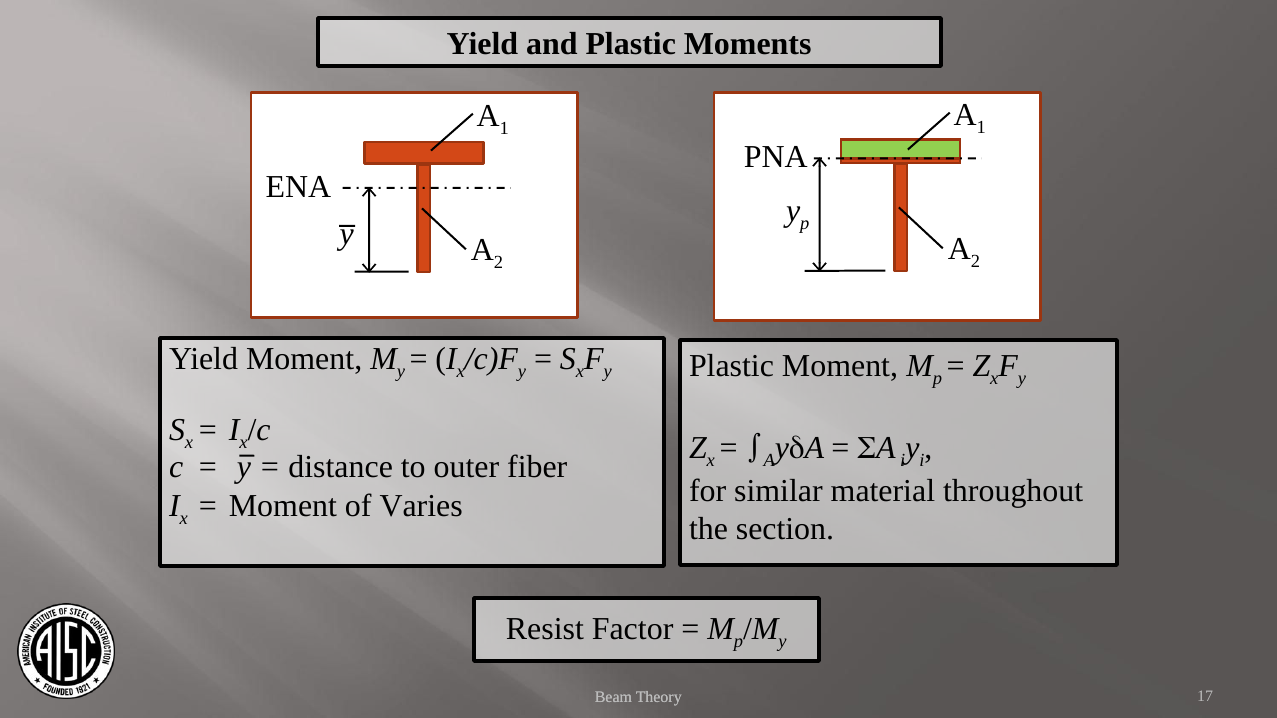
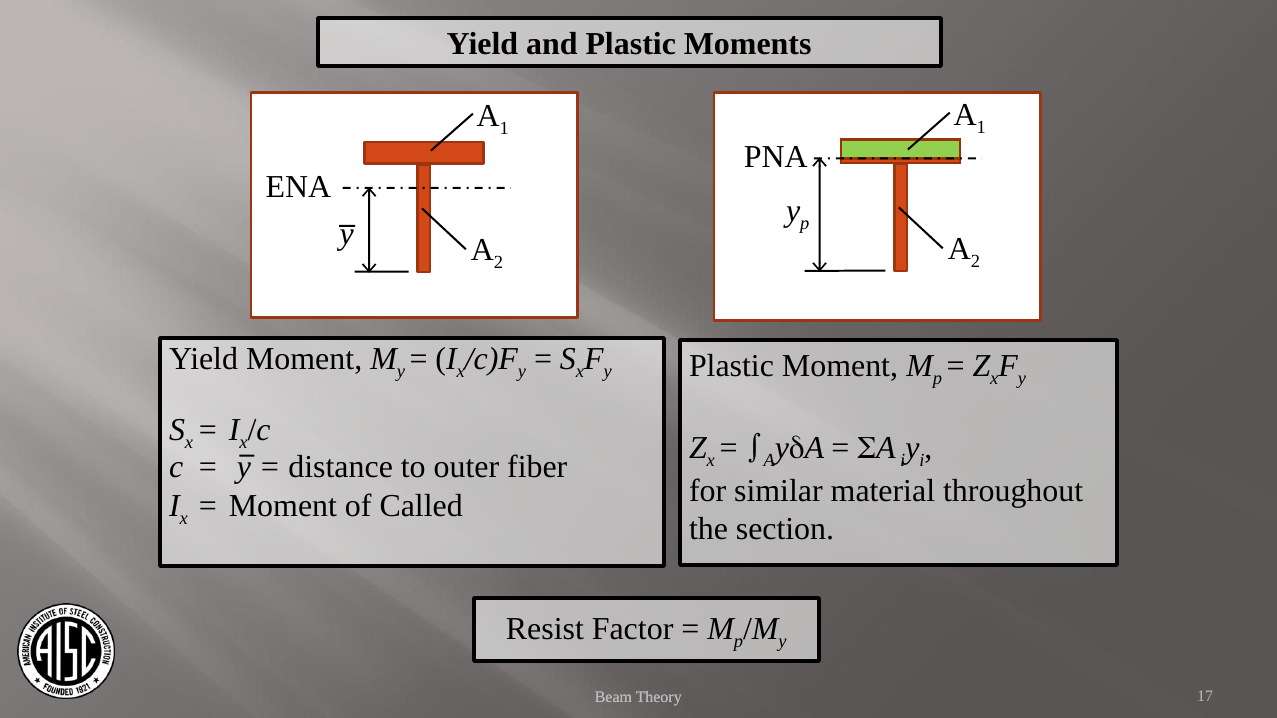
Varies: Varies -> Called (421, 506)
